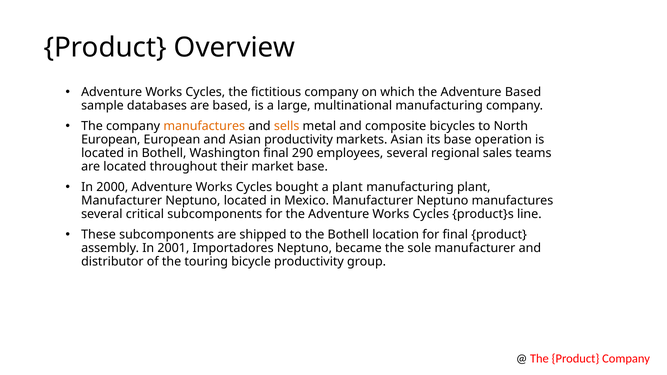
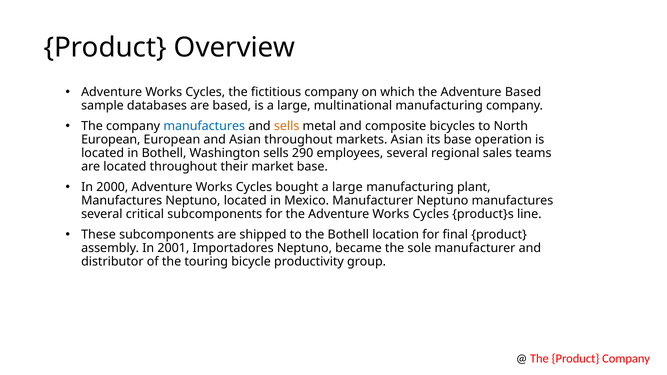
manufactures colour: orange -> blue (204, 126)
Asian productivity: productivity -> throughout (298, 140)
Washington final: final -> sells (276, 153)
bought a plant: plant -> large (347, 187)
Manufacturer: Manufacturer -> Manufactures (122, 201)
